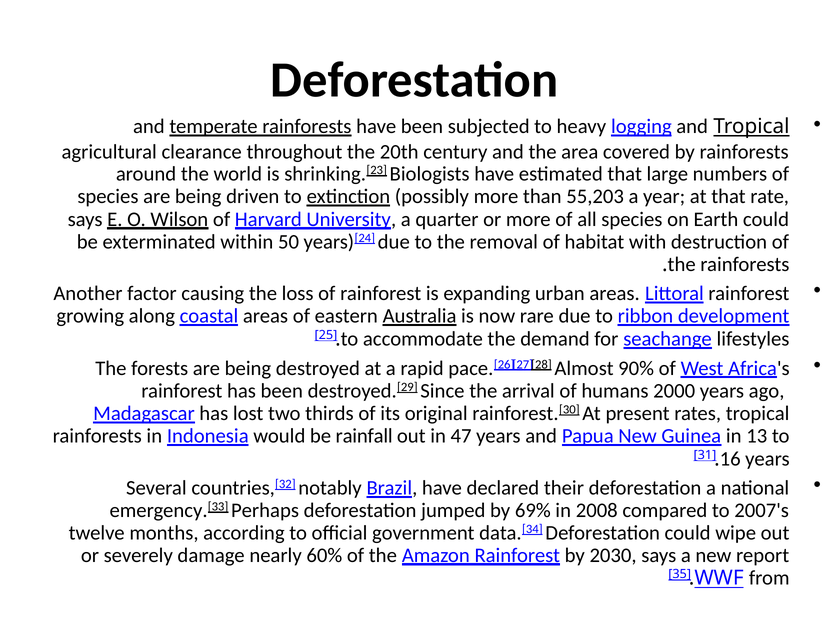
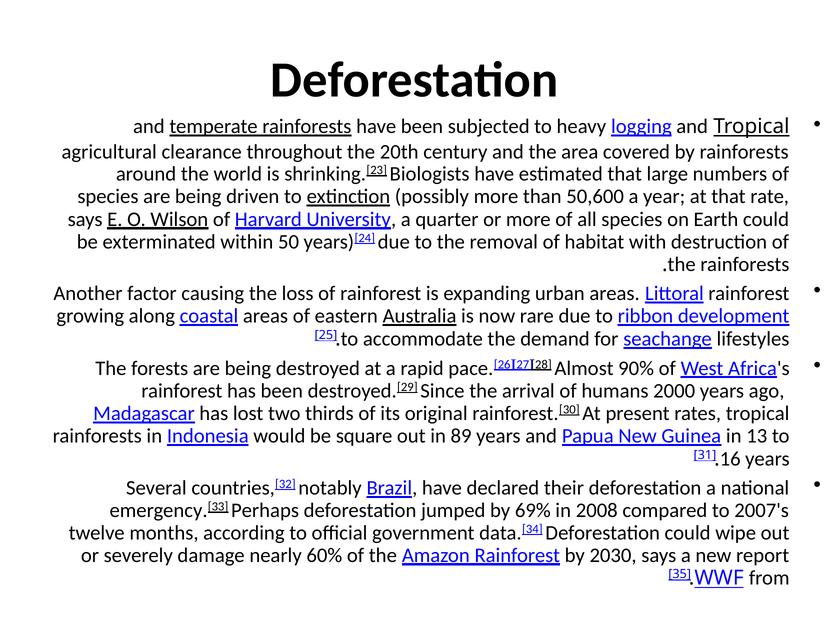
55,203: 55,203 -> 50,600 (595, 197)
rainfall: rainfall -> square (364, 437)
47: 47 -> 89 (461, 437)
